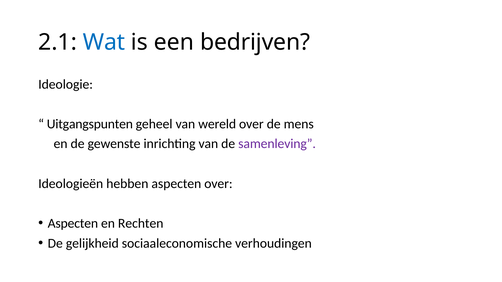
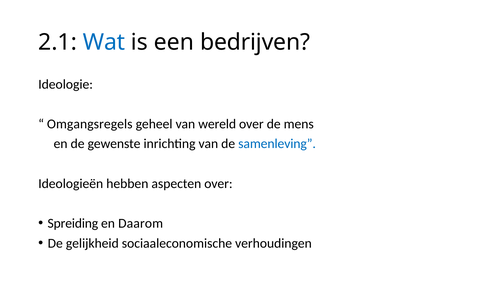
Uitgangspunten: Uitgangspunten -> Omgangsregels (90, 124)
samenleving colour: purple -> blue (277, 144)
Aspecten: Aspecten -> Spreiding (73, 224)
Rechten: Rechten -> Daarom (141, 224)
